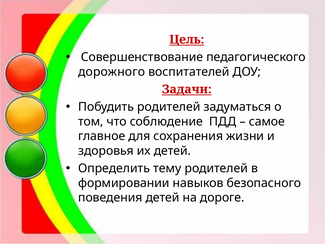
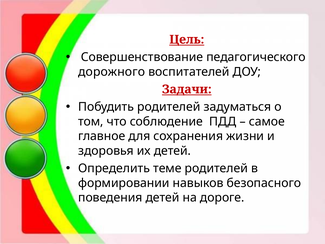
тему: тему -> теме (167, 168)
